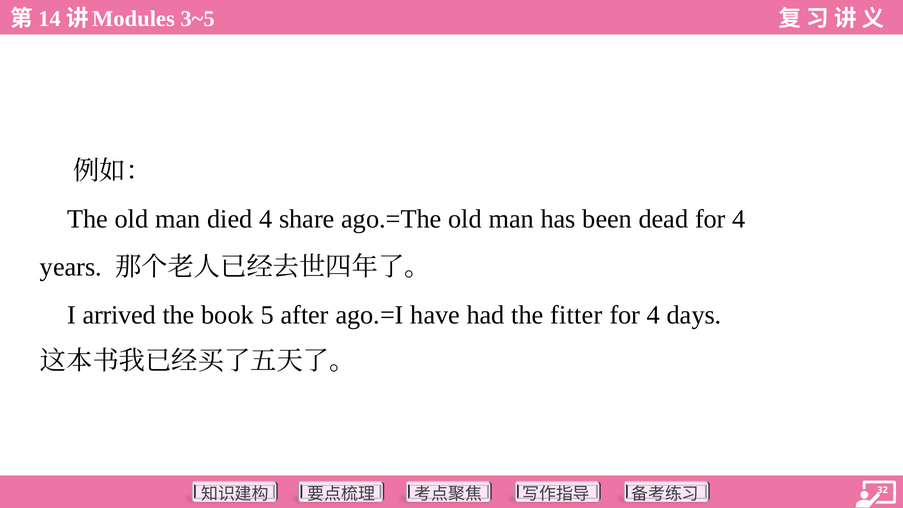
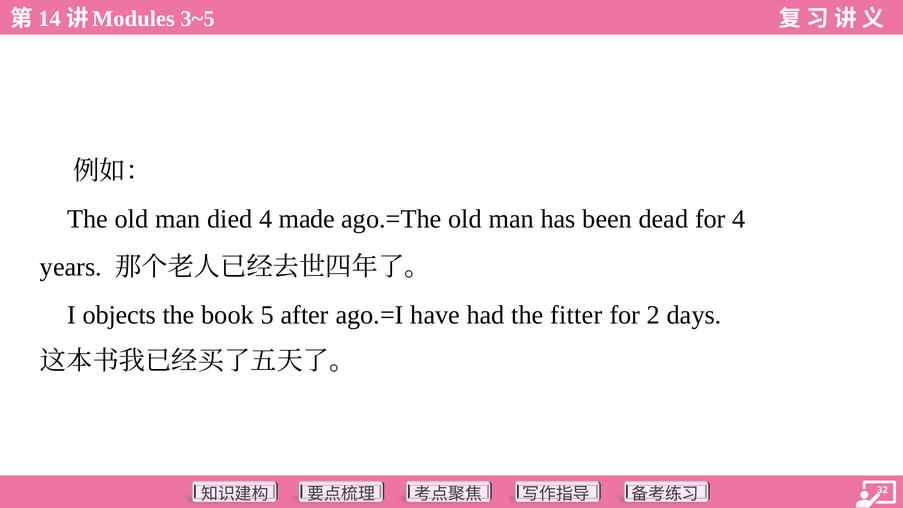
share: share -> made (307, 219)
arrived: arrived -> objects (119, 315)
4: 4 -> 2 (654, 315)
